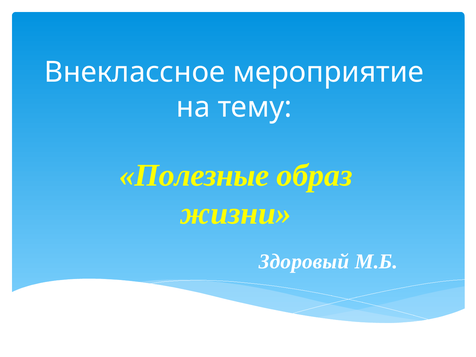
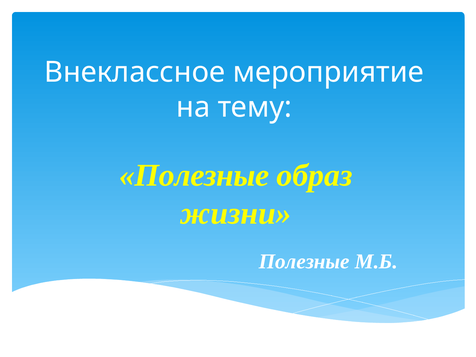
Здоровый: Здоровый -> Полезные (304, 261)
